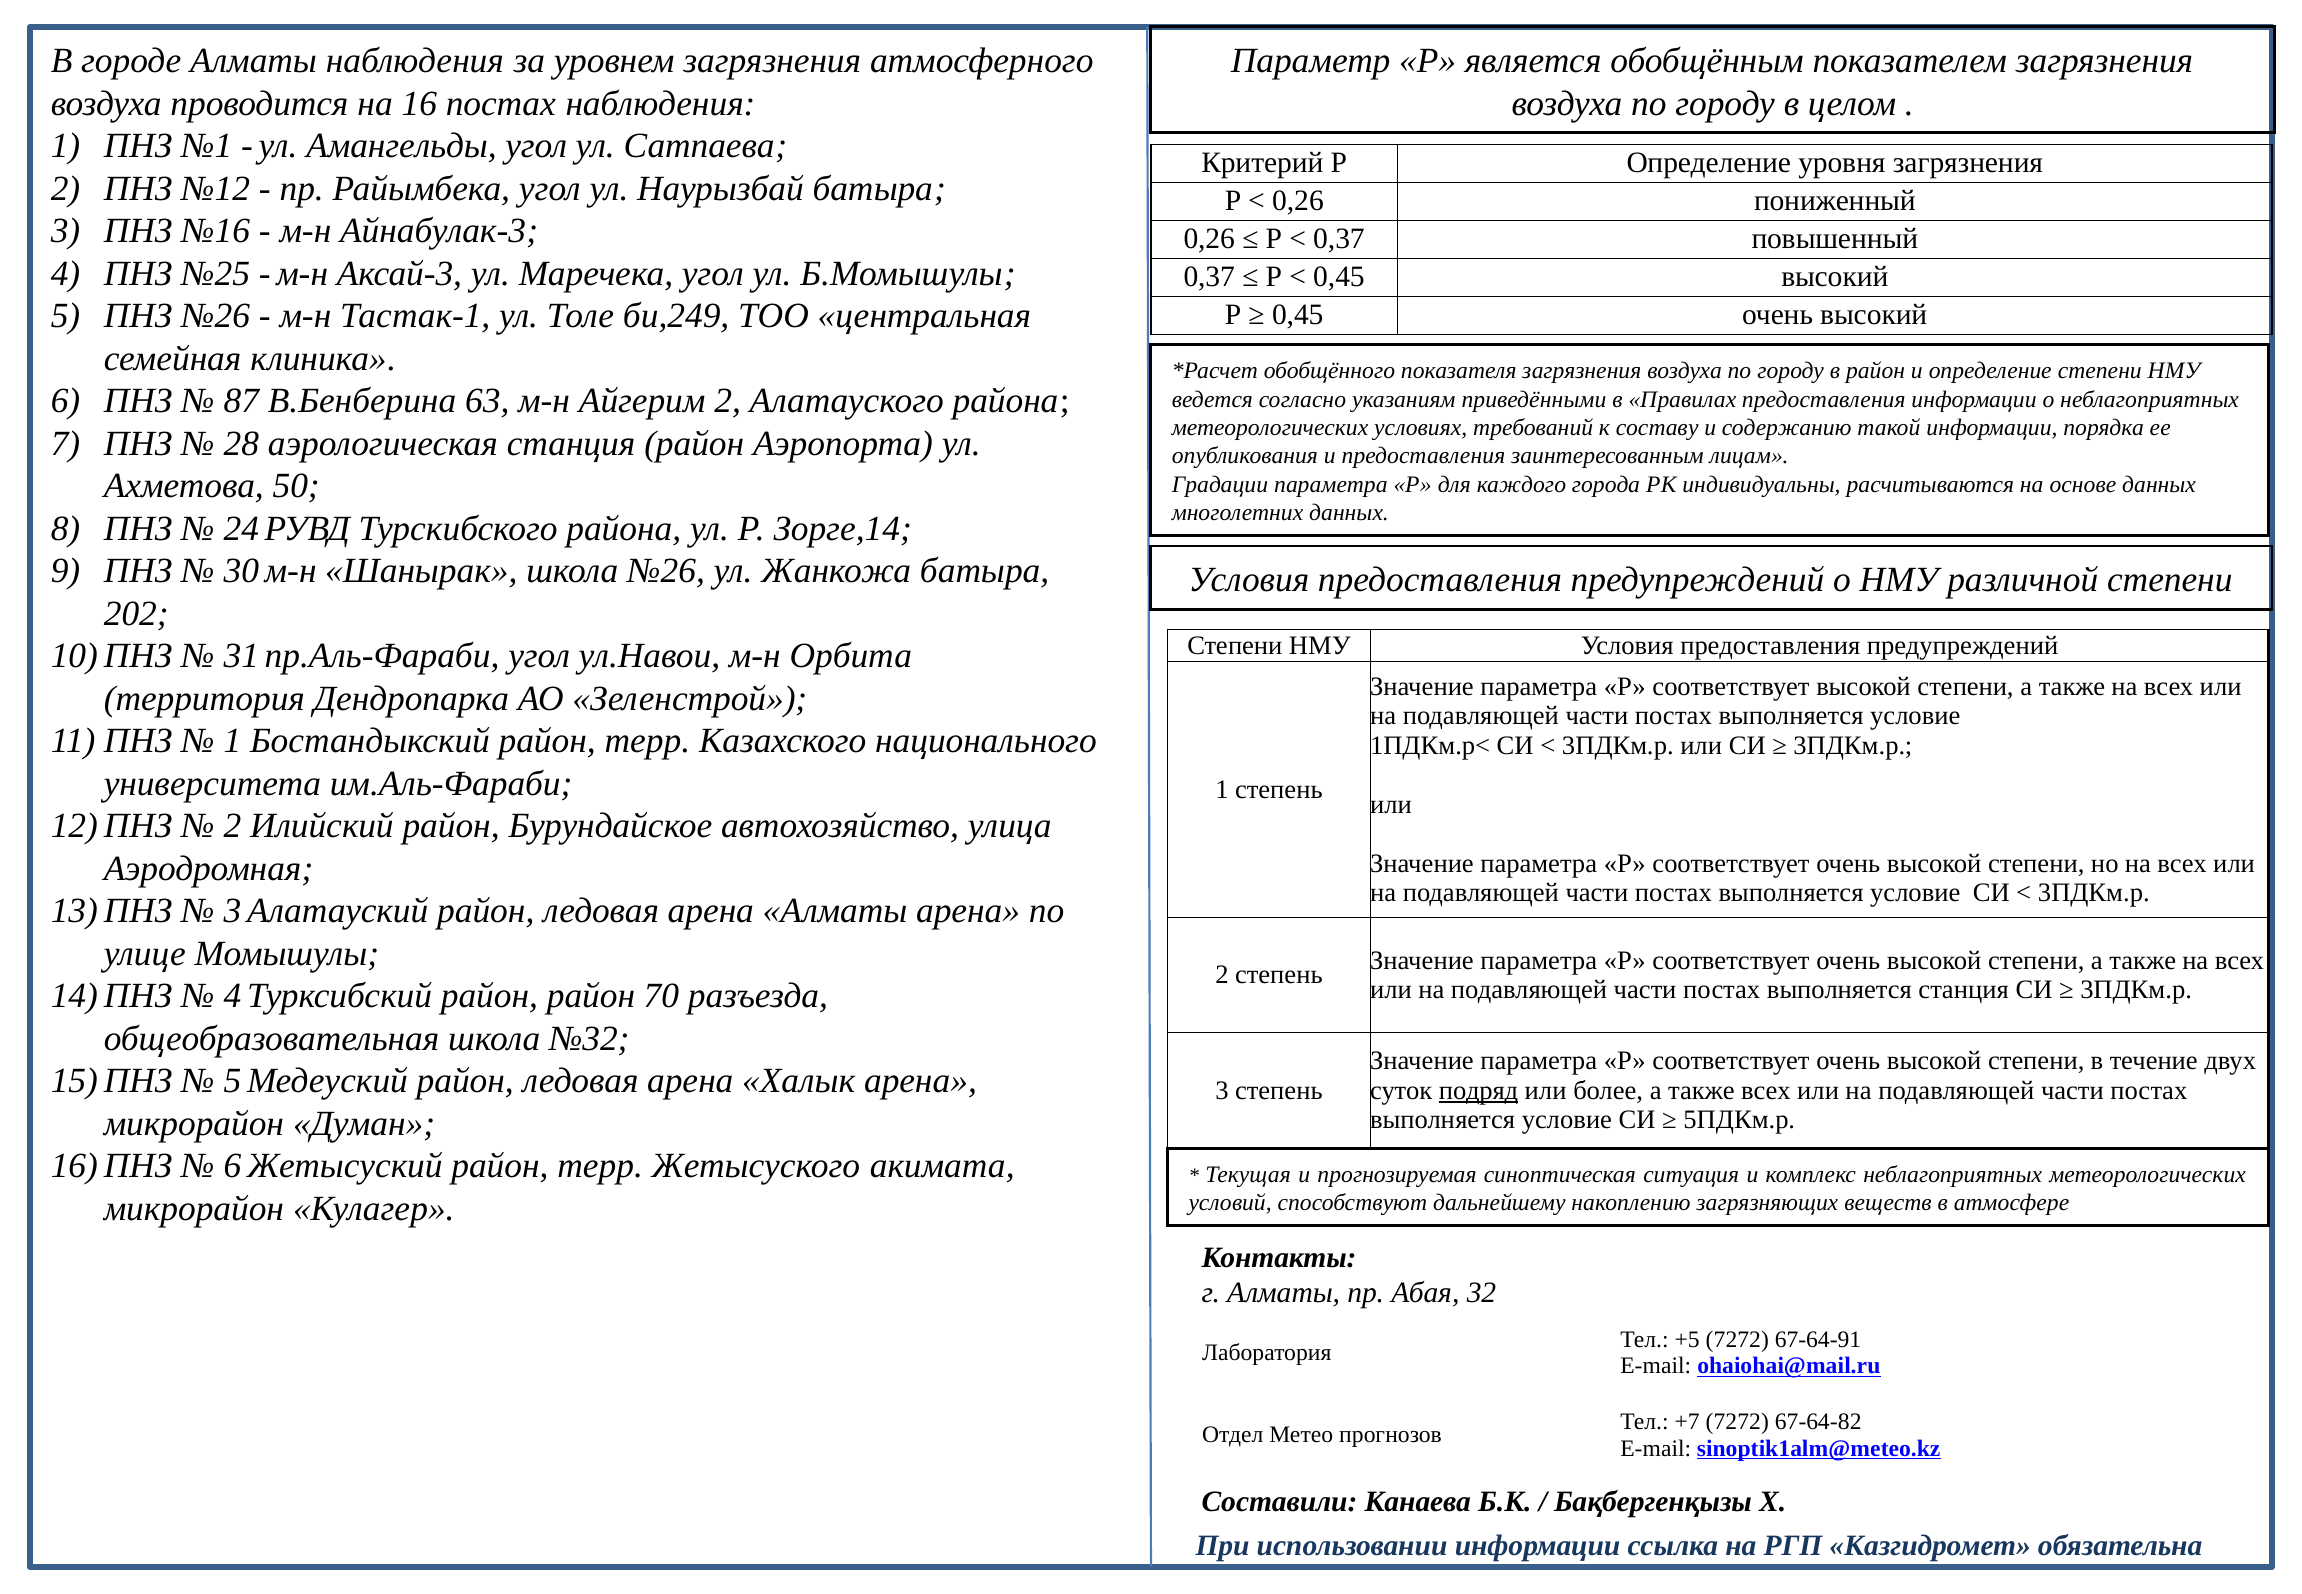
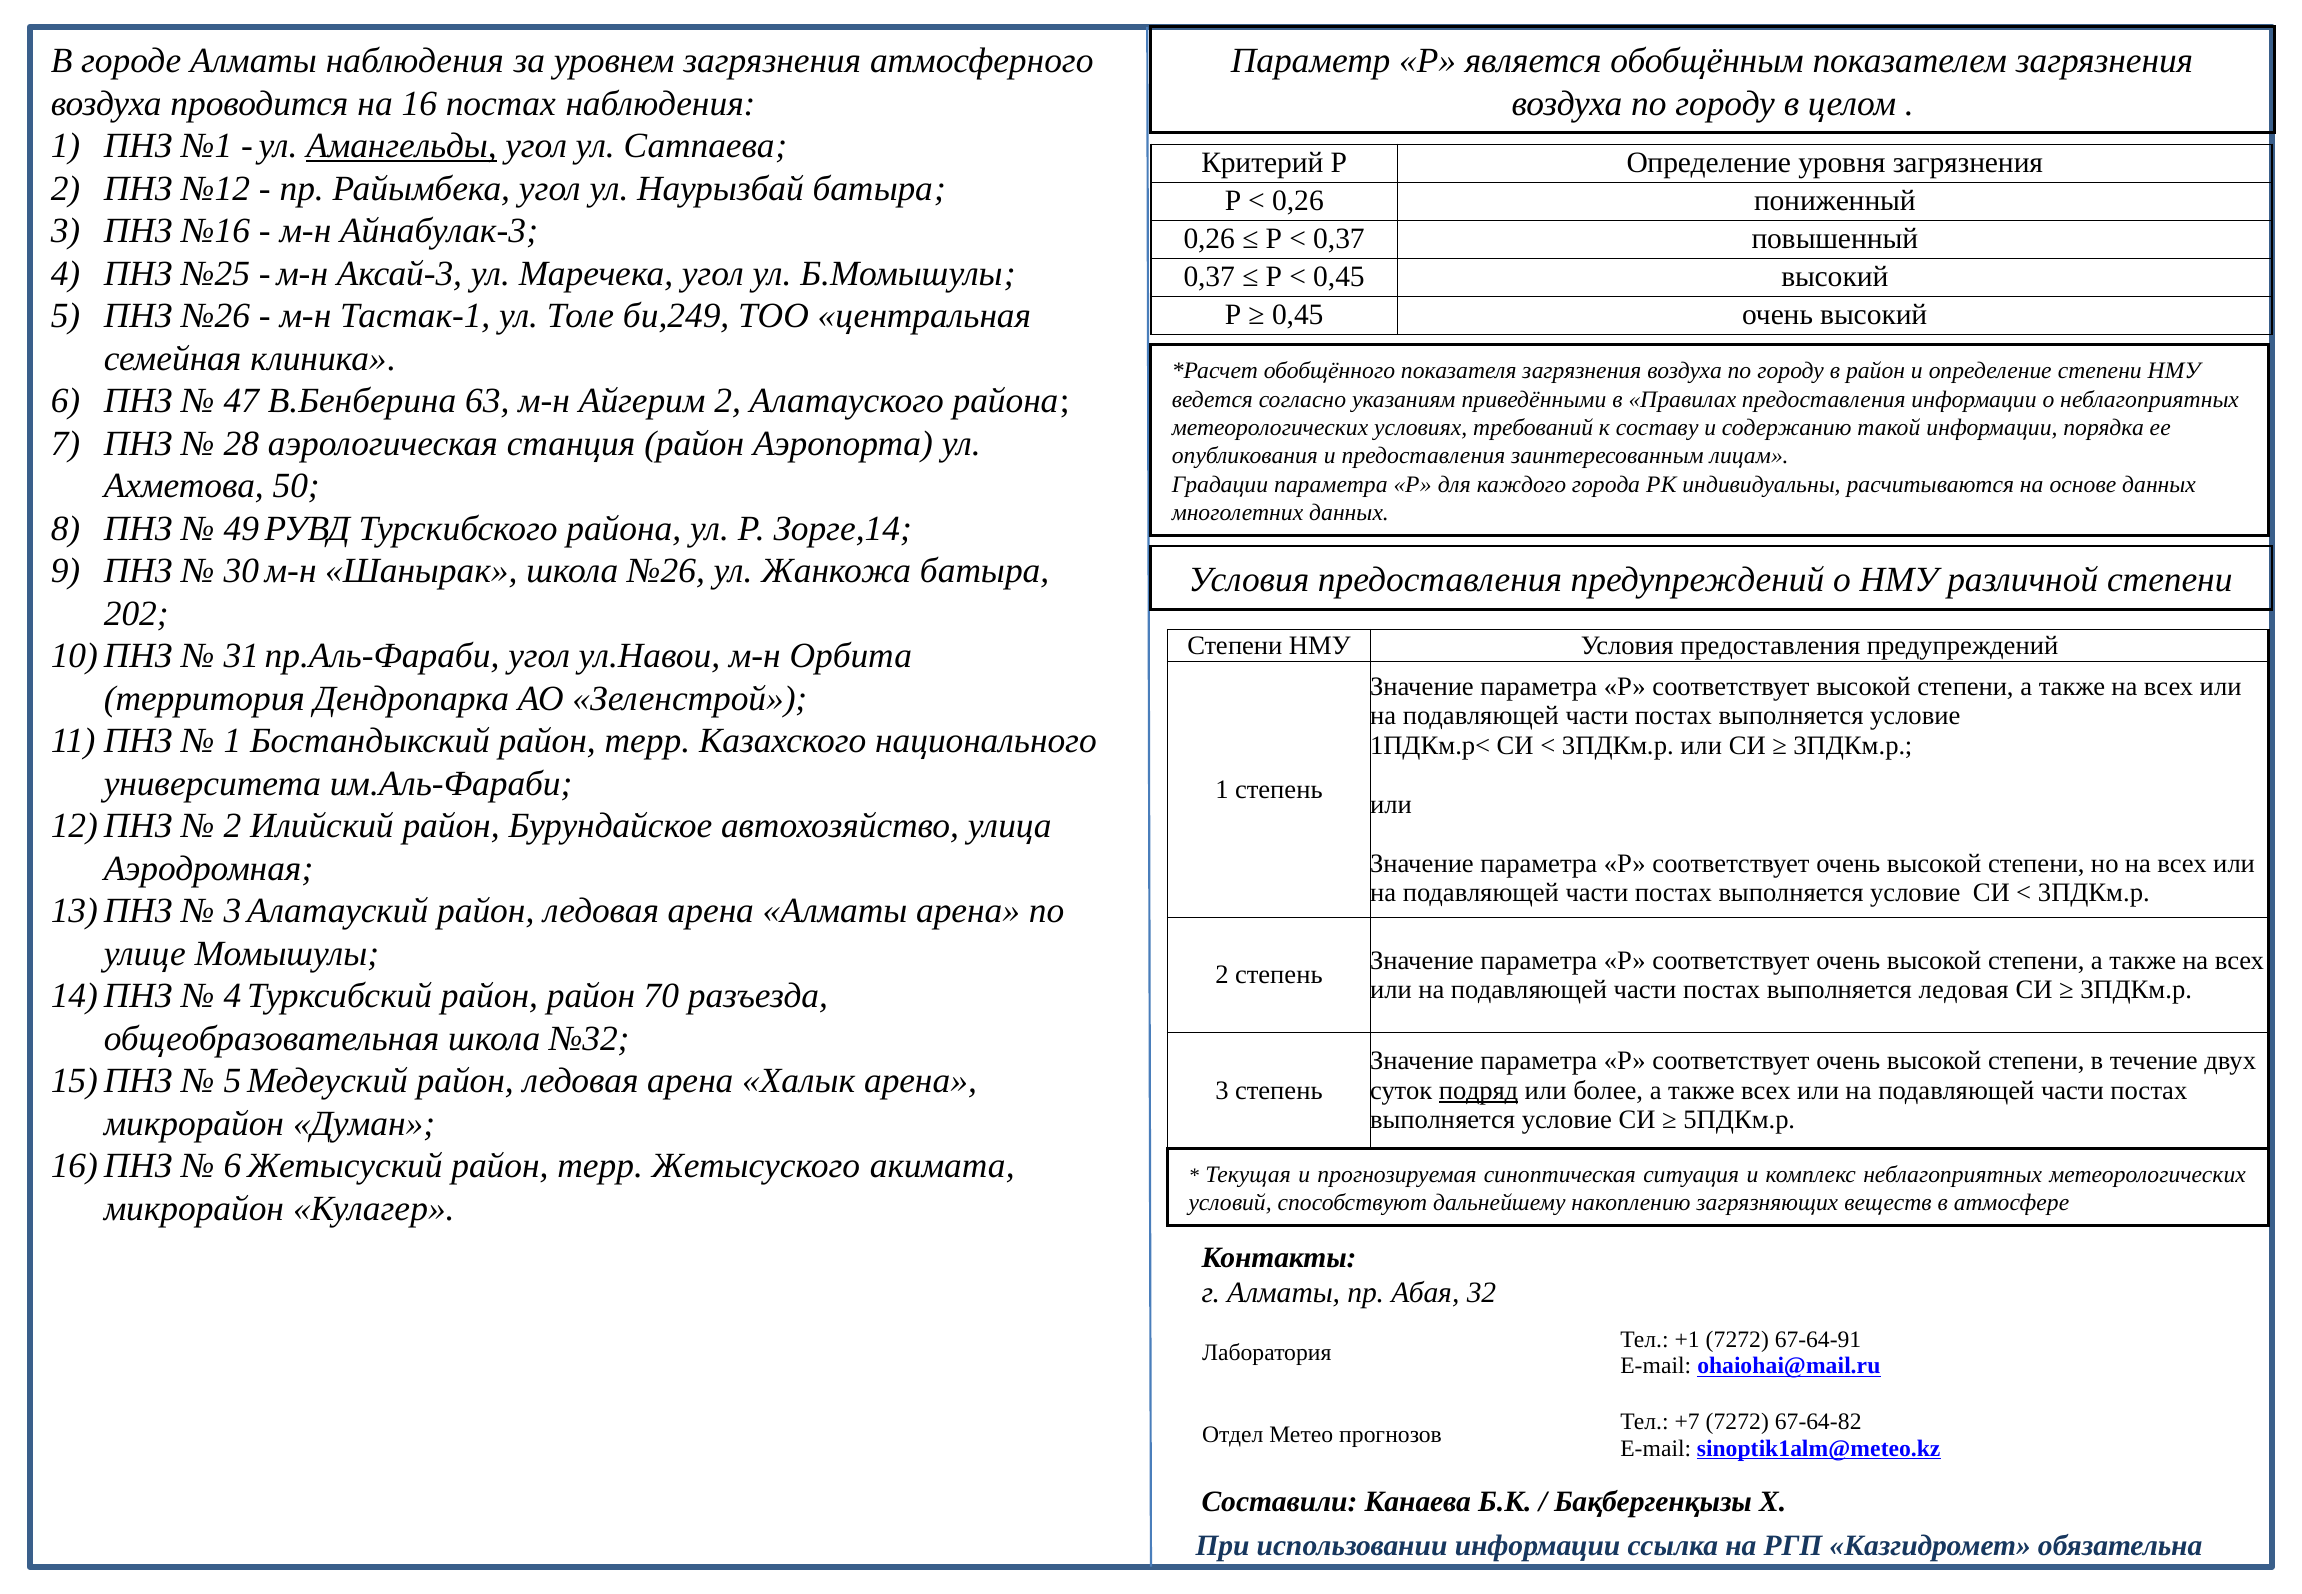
Амангельды underline: none -> present (402, 146)
87: 87 -> 47 (241, 401)
24: 24 -> 49 (241, 528)
выполняется станция: станция -> ледовая (1964, 990)
+5: +5 -> +1 (1687, 1339)
